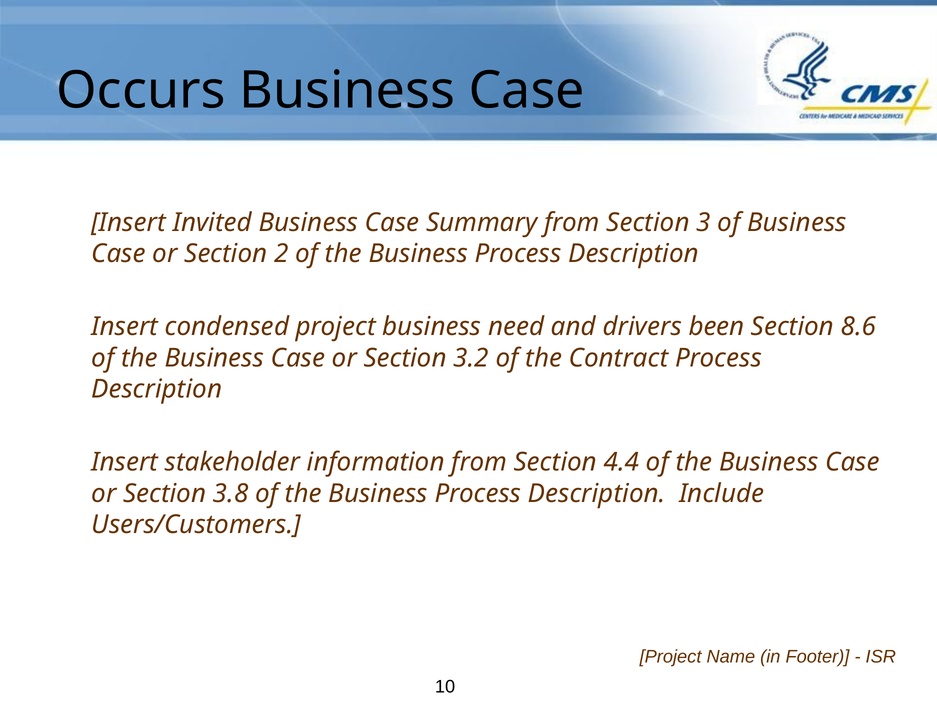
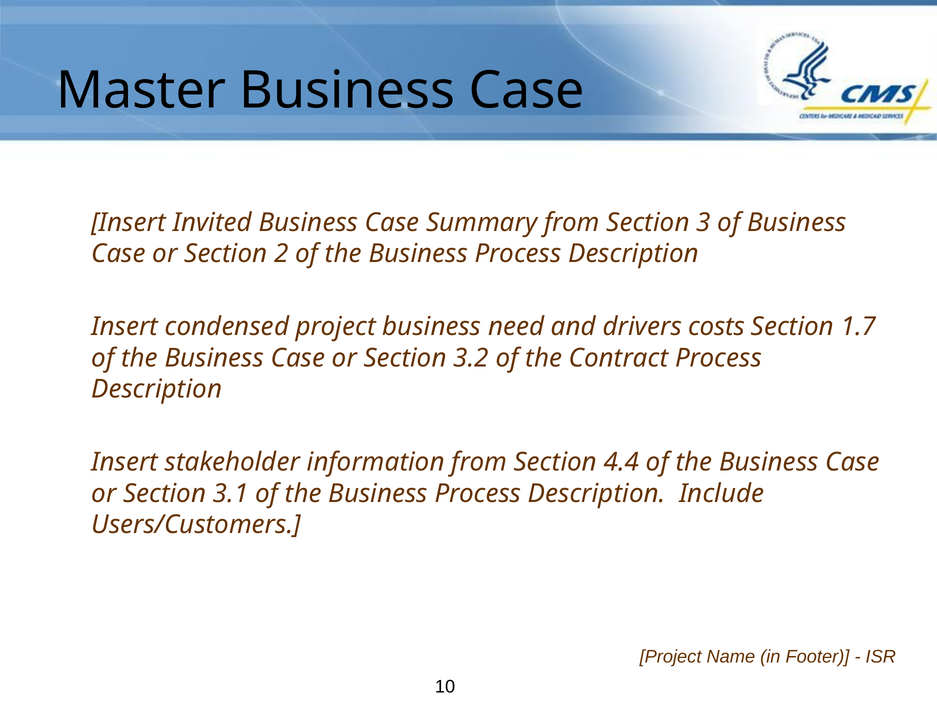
Occurs: Occurs -> Master (141, 90)
been: been -> costs (717, 327)
8.6: 8.6 -> 1.7 (858, 327)
3.8: 3.8 -> 3.1 (231, 493)
